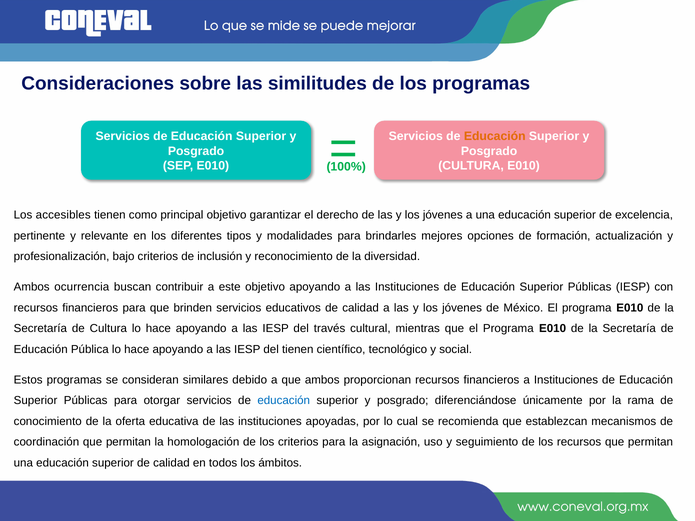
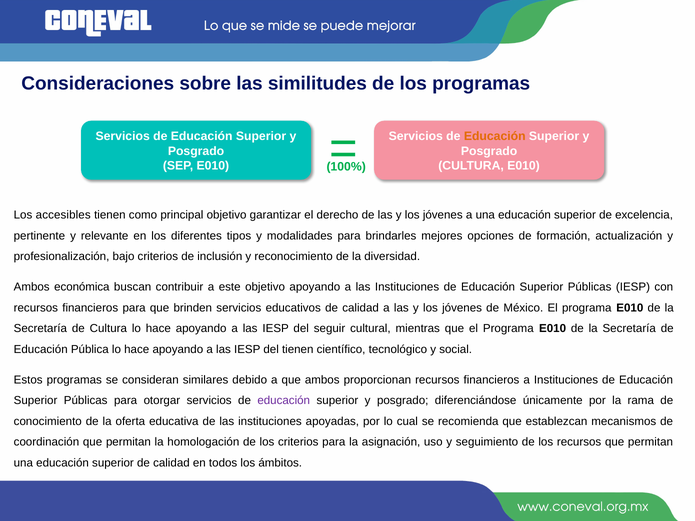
ocurrencia: ocurrencia -> económica (82, 287)
través: través -> seguir (330, 329)
educación colour: blue -> purple (284, 401)
